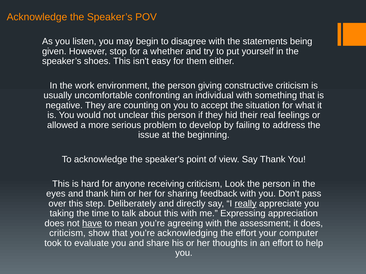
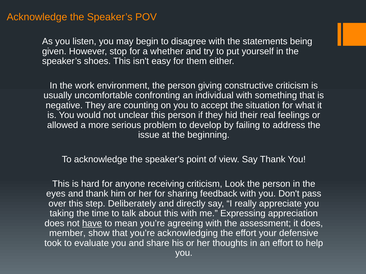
really underline: present -> none (246, 204)
criticism: criticism -> member (67, 234)
computer: computer -> defensive (299, 234)
